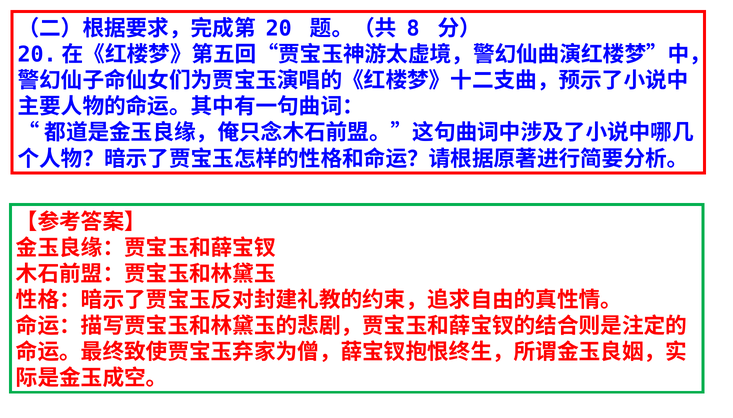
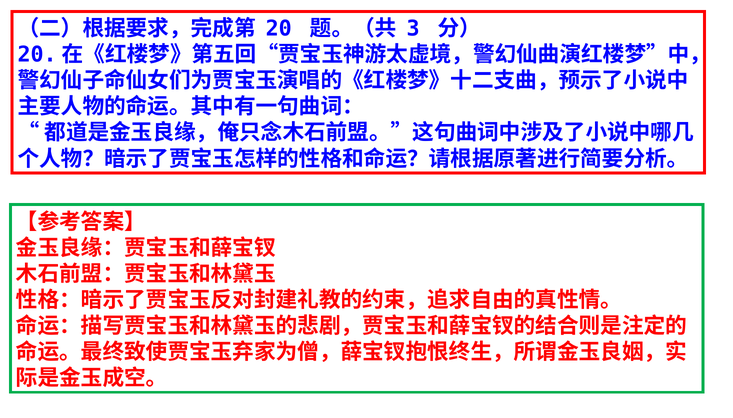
8: 8 -> 3 (413, 29)
